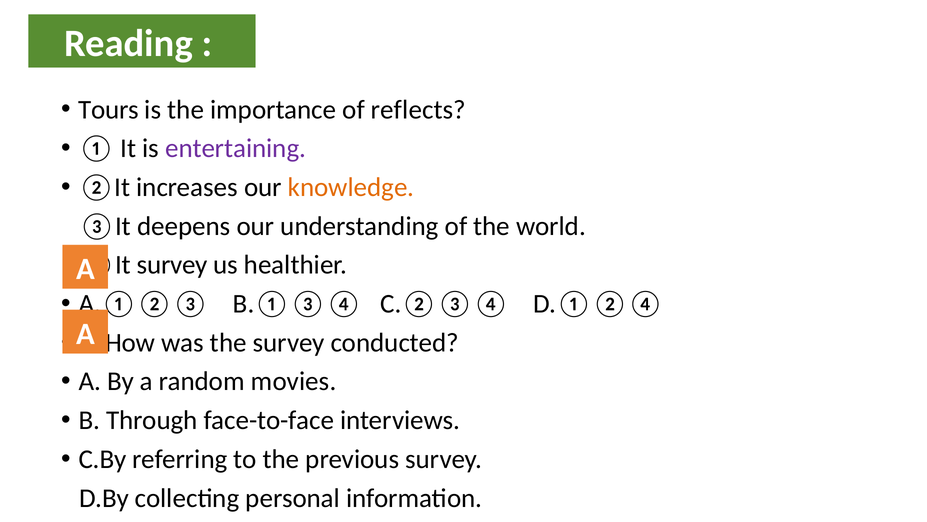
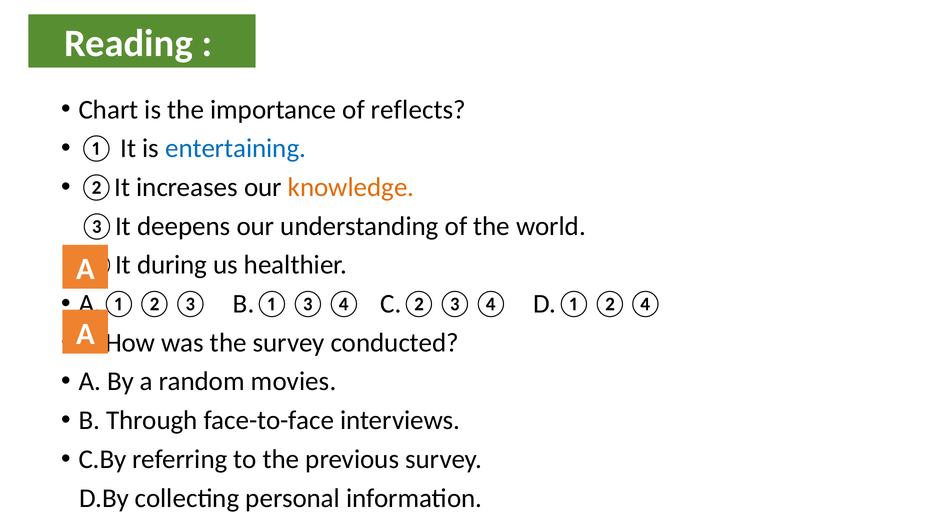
Tours: Tours -> Chart (108, 109)
entertaining colour: purple -> blue (236, 148)
survey: survey -> during (172, 265)
